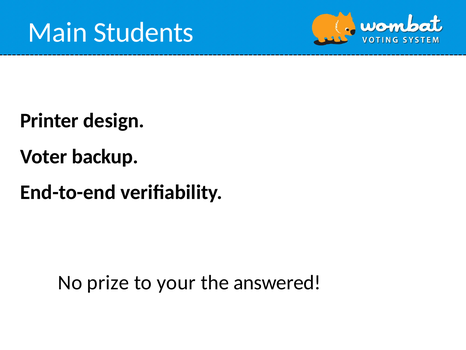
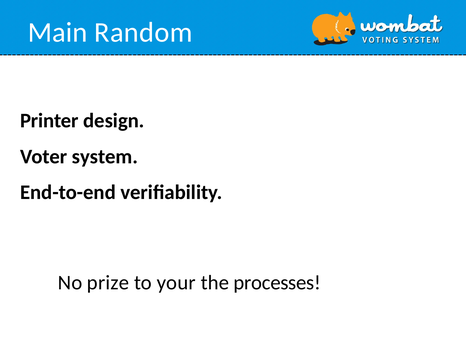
Students: Students -> Random (143, 32)
backup: backup -> system (105, 156)
answered: answered -> processes (277, 282)
